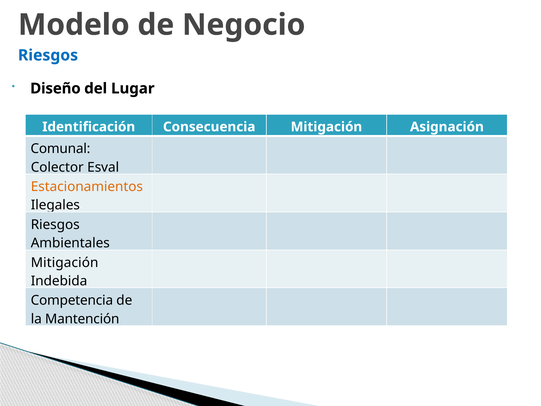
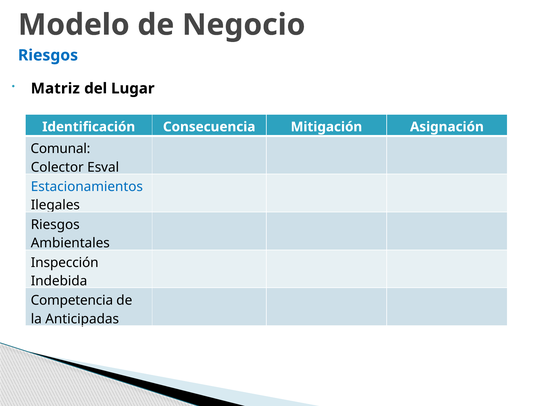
Diseño: Diseño -> Matriz (55, 88)
Estacionamientos colour: orange -> blue (87, 187)
Mitigación: Mitigación -> Inspección (65, 262)
Mantención: Mantención -> Anticipadas (82, 319)
